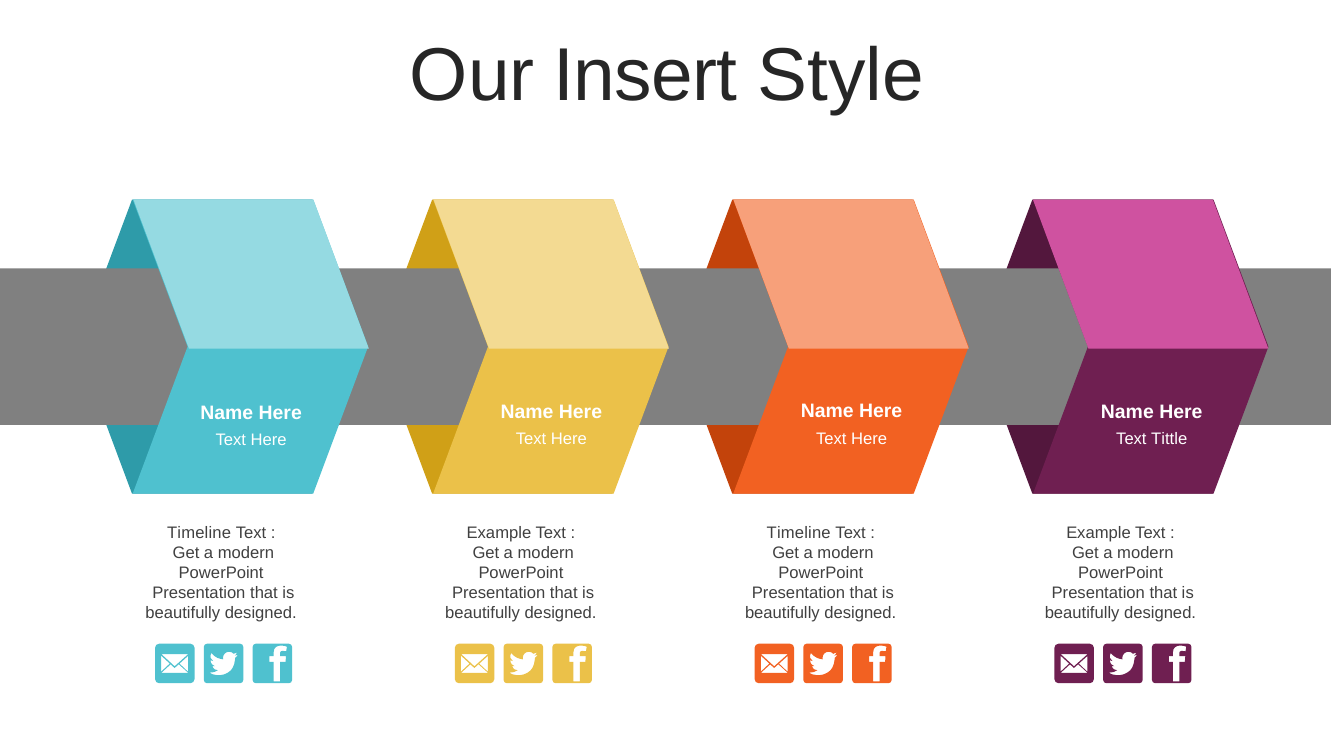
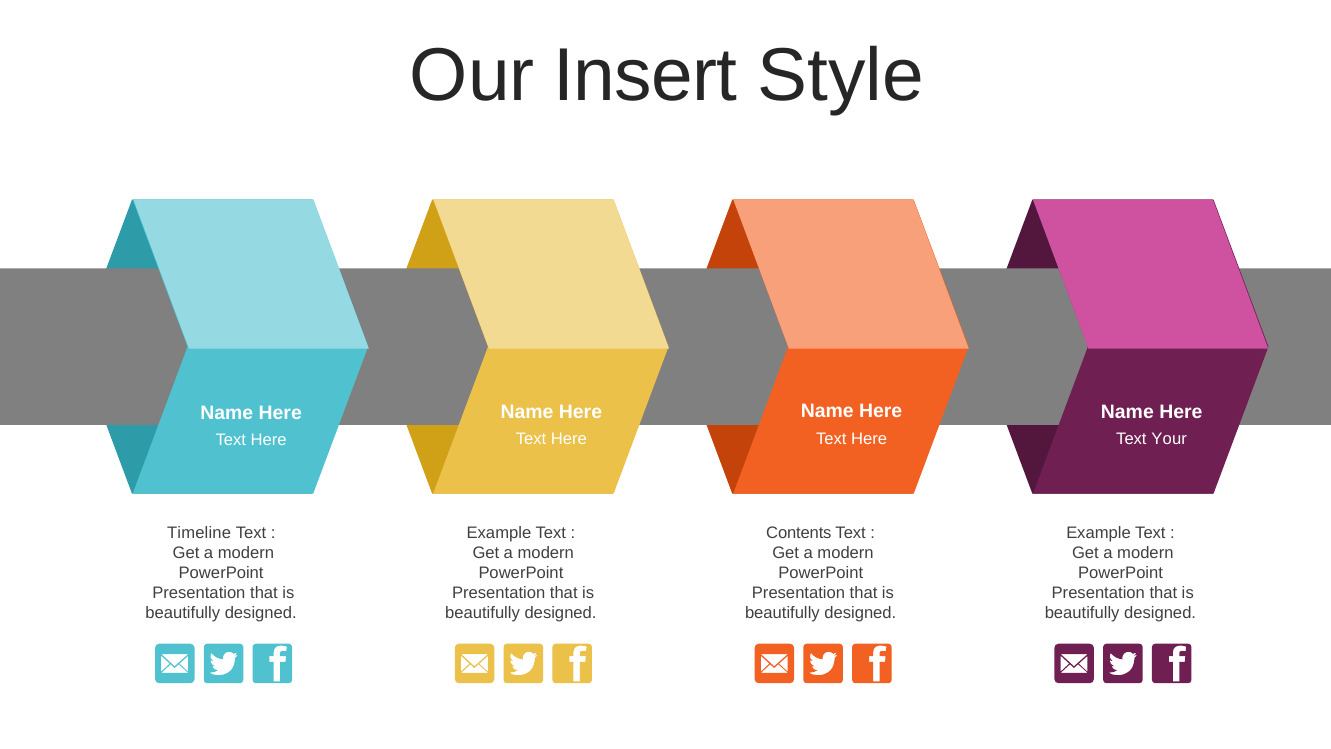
Tittle: Tittle -> Your (1169, 439)
Timeline: Timeline -> Contents (799, 533)
